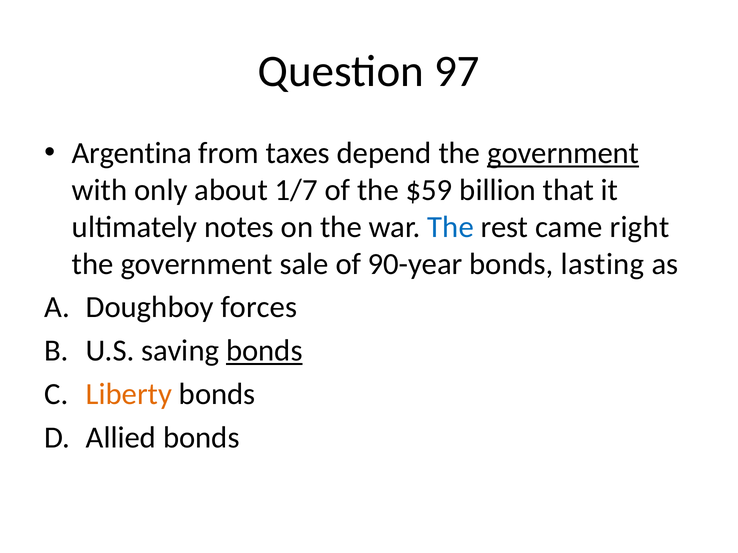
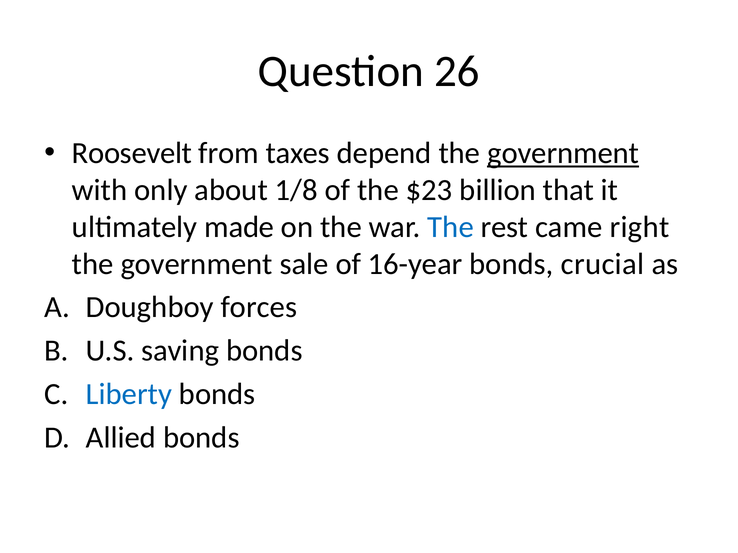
97: 97 -> 26 (457, 71)
Argentina: Argentina -> Roosevelt (132, 153)
1/7: 1/7 -> 1/8 (296, 190)
$59: $59 -> $23 (429, 190)
notes: notes -> made (239, 227)
90-year: 90-year -> 16-year (415, 264)
lasting: lasting -> crucial (603, 264)
bonds underline: present -> none (264, 351)
Liberty colour: orange -> blue (129, 395)
